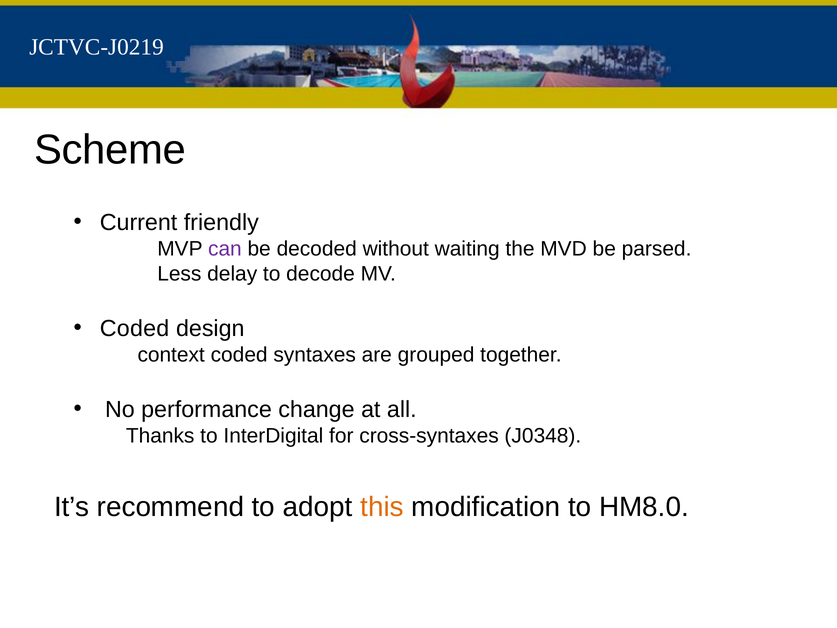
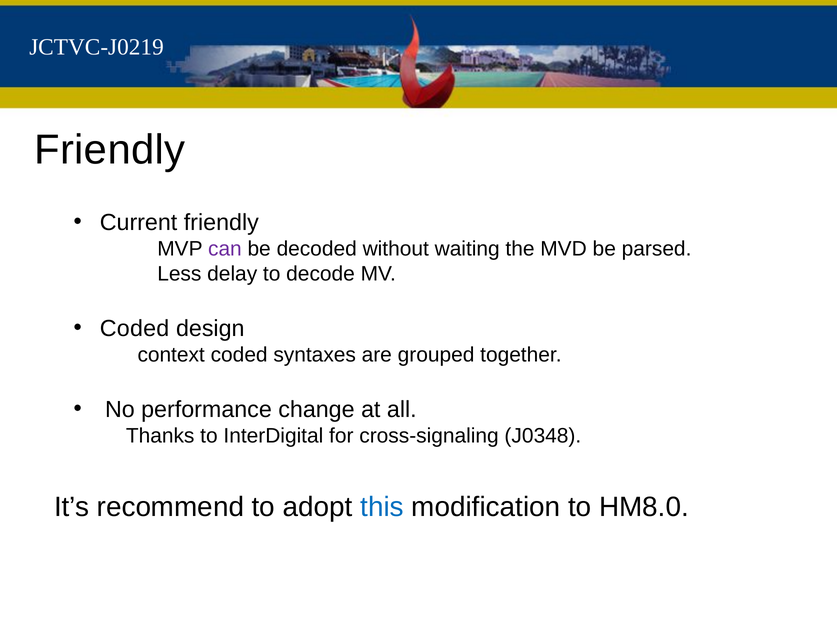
Scheme: Scheme -> Friendly (110, 150)
cross-syntaxes: cross-syntaxes -> cross-signaling (429, 436)
this colour: orange -> blue (382, 507)
